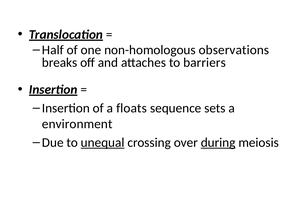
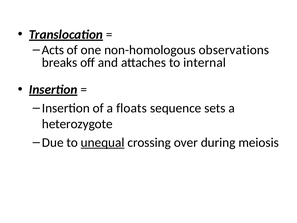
Half: Half -> Acts (53, 50)
barriers: barriers -> internal (205, 62)
environment: environment -> heterozygote (77, 124)
during underline: present -> none (218, 142)
